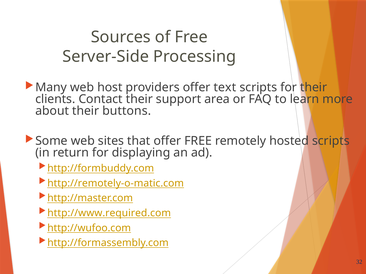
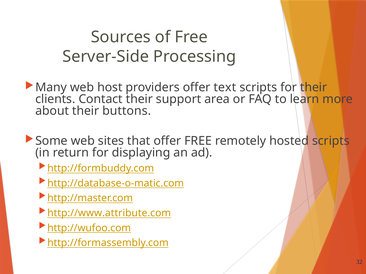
http://remotely-o-matic.com: http://remotely-o-matic.com -> http://database-o-matic.com (116, 184)
http://www.required.com: http://www.required.com -> http://www.attribute.com (109, 213)
